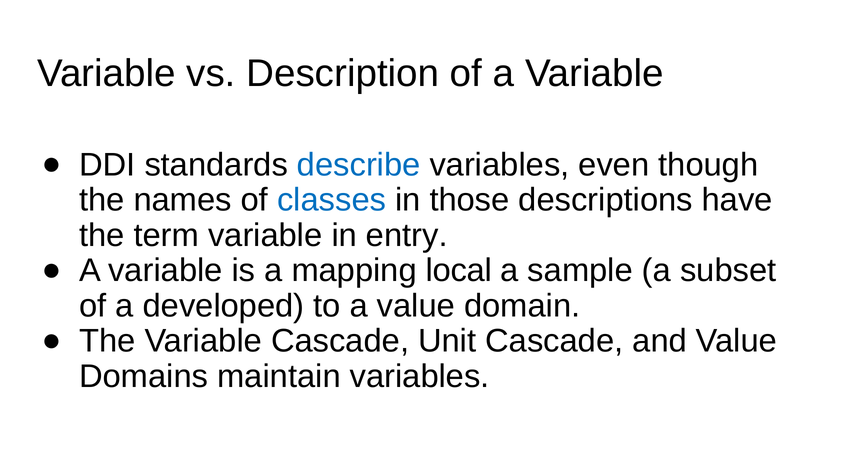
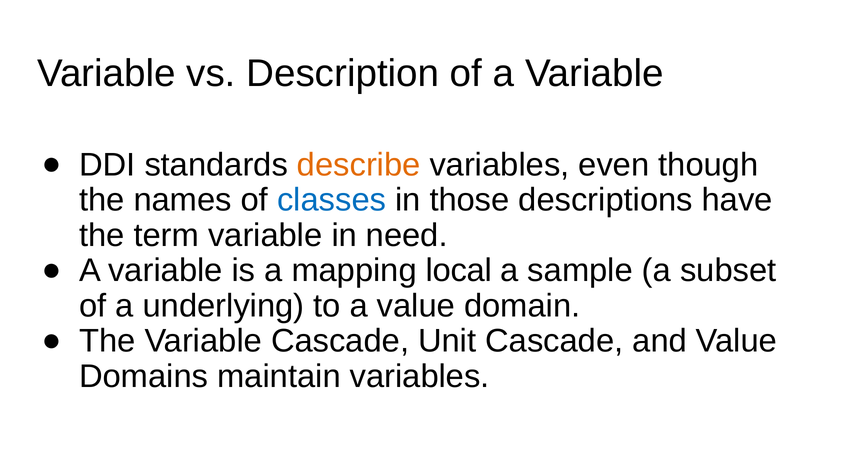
describe colour: blue -> orange (359, 165)
entry: entry -> need (407, 236)
developed: developed -> underlying (224, 306)
